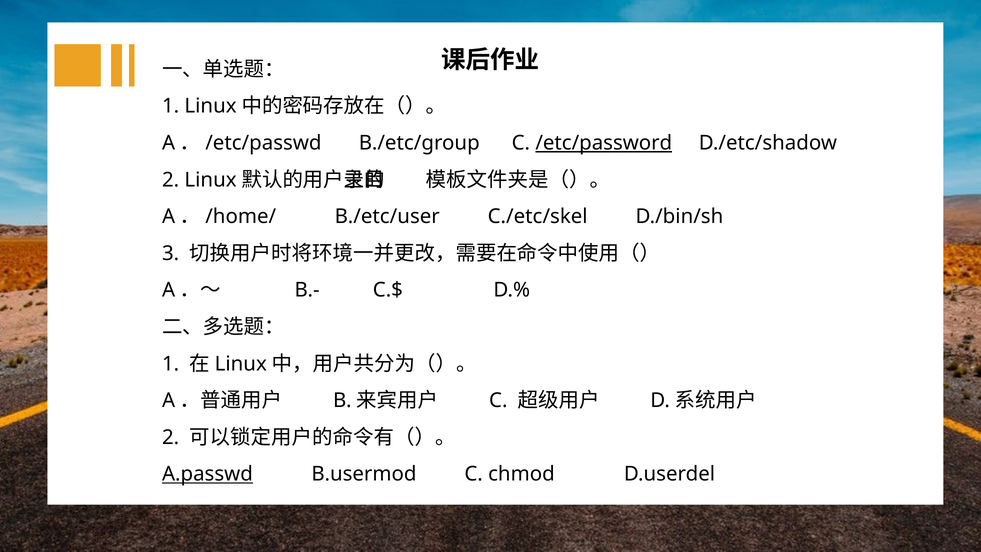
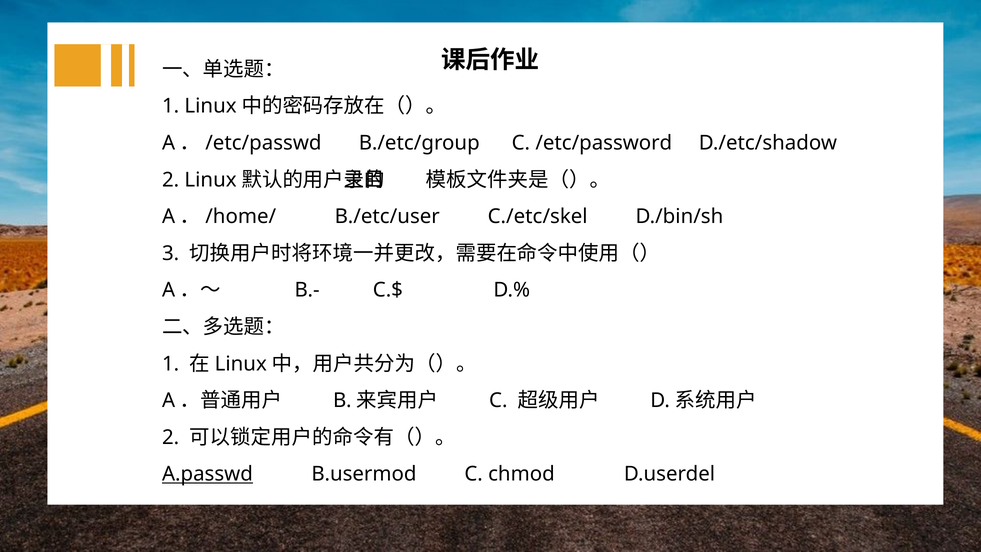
/etc/password underline: present -> none (604, 143)
